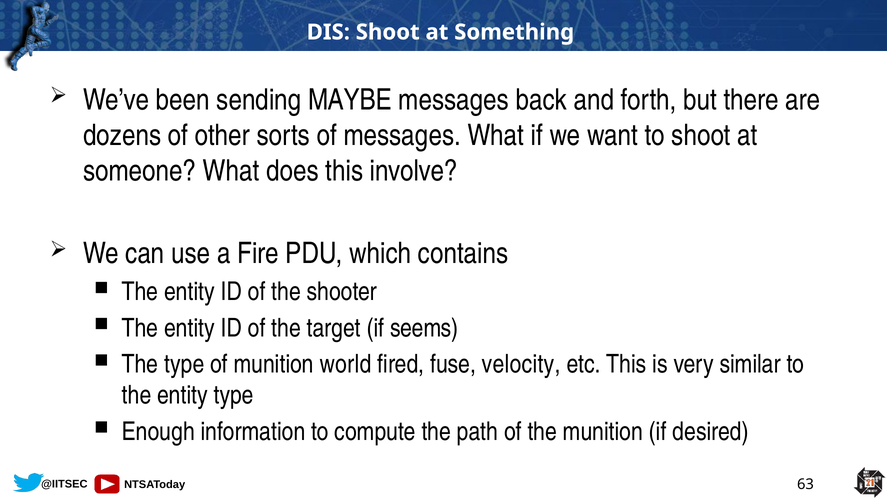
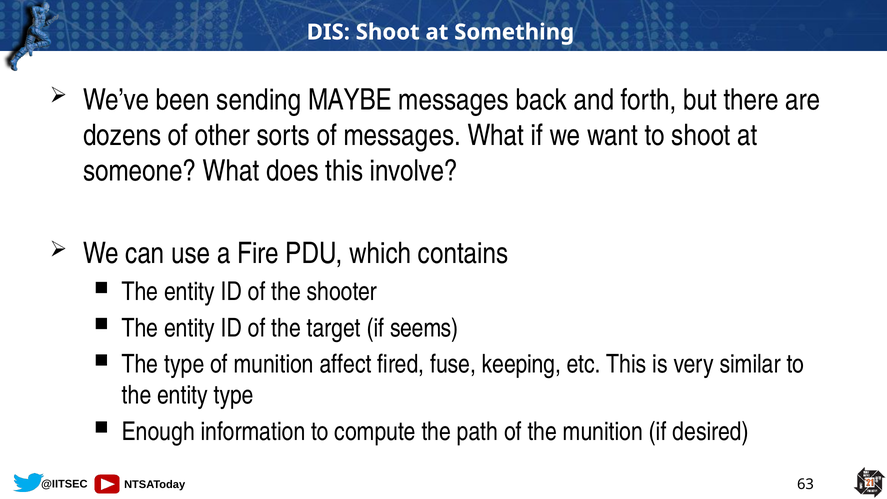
world: world -> affect (346, 364)
velocity: velocity -> keeping (521, 364)
